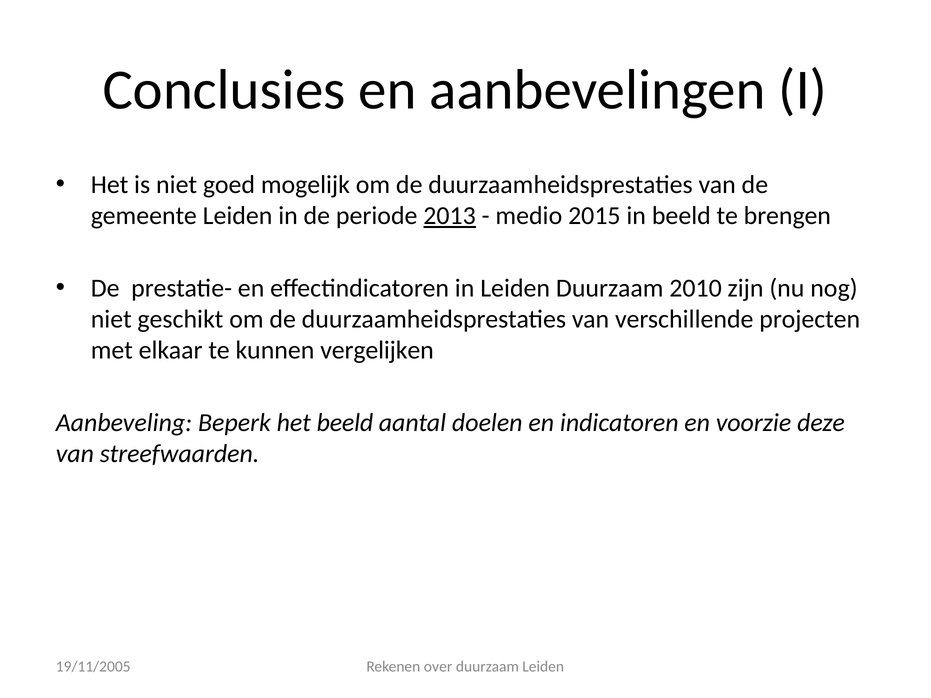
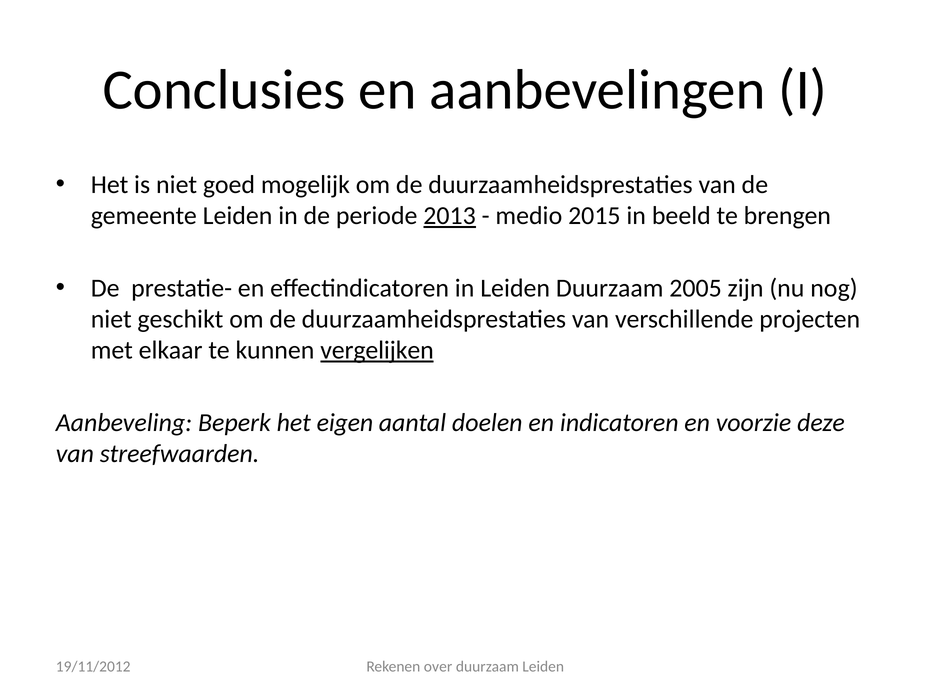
2010: 2010 -> 2005 (696, 288)
vergelijken underline: none -> present (377, 350)
het beeld: beeld -> eigen (345, 423)
19/11/2005: 19/11/2005 -> 19/11/2012 (93, 667)
